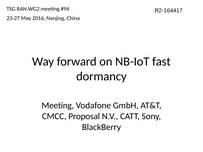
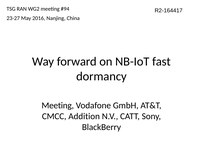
Proposal: Proposal -> Addition (84, 116)
